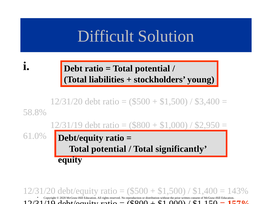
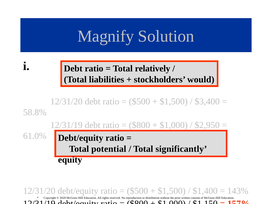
Difficult: Difficult -> Magnify (106, 36)
potential: potential -> relatively (153, 69)
young: young -> would (201, 79)
